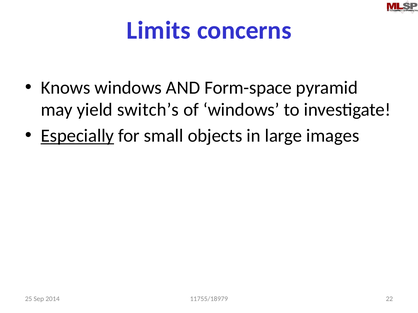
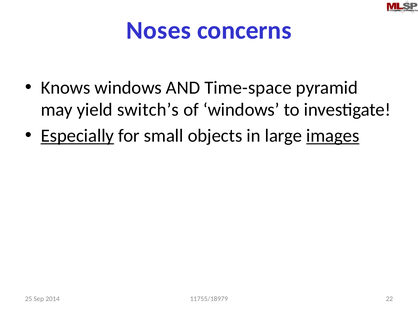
Limits: Limits -> Noses (159, 31)
Form-space: Form-space -> Time-space (248, 88)
images underline: none -> present (333, 136)
